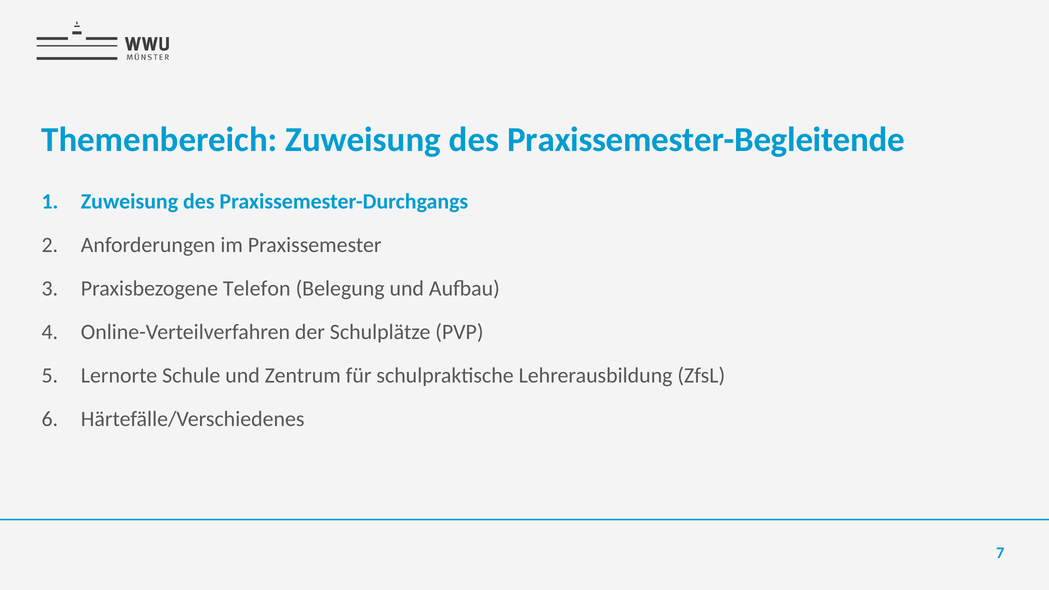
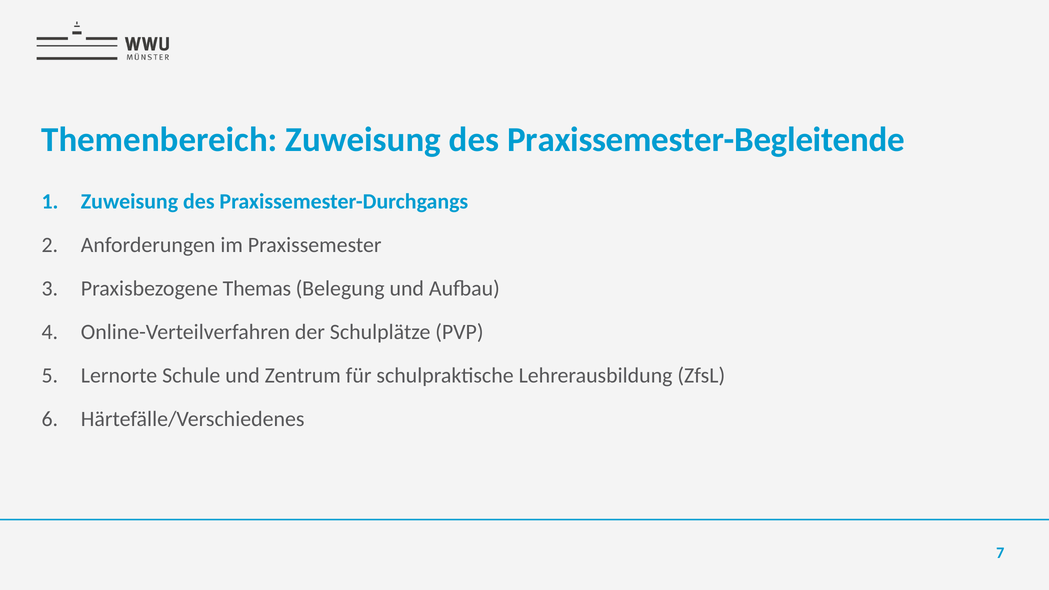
Telefon: Telefon -> Themas (257, 288)
